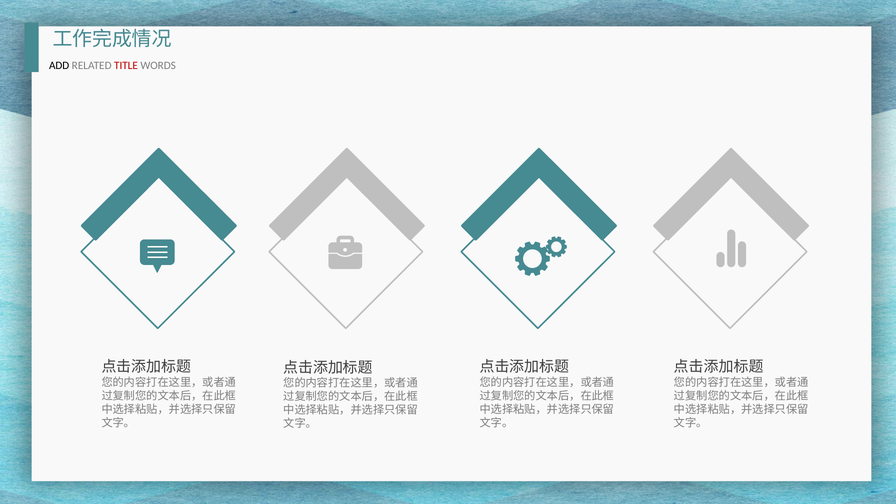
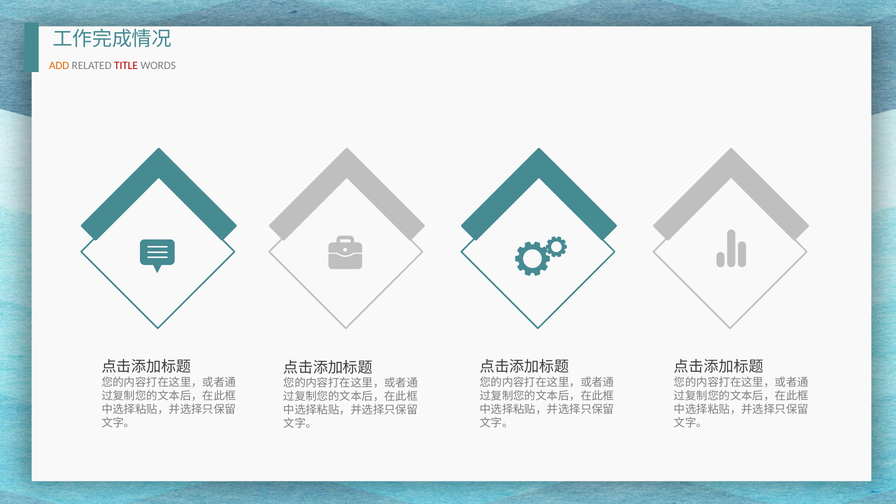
ADD colour: black -> orange (59, 65)
